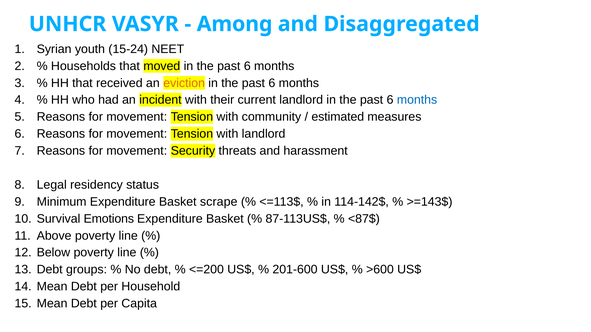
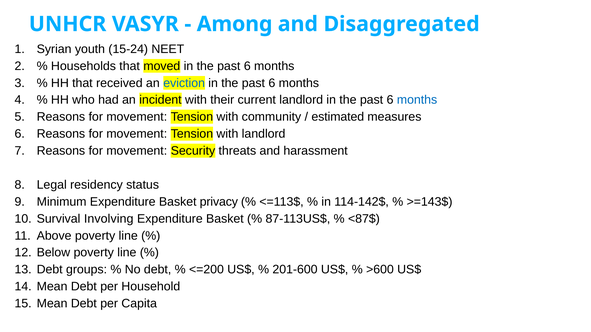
eviction colour: orange -> blue (184, 83)
scrape: scrape -> privacy (219, 202)
Emotions: Emotions -> Involving (109, 219)
